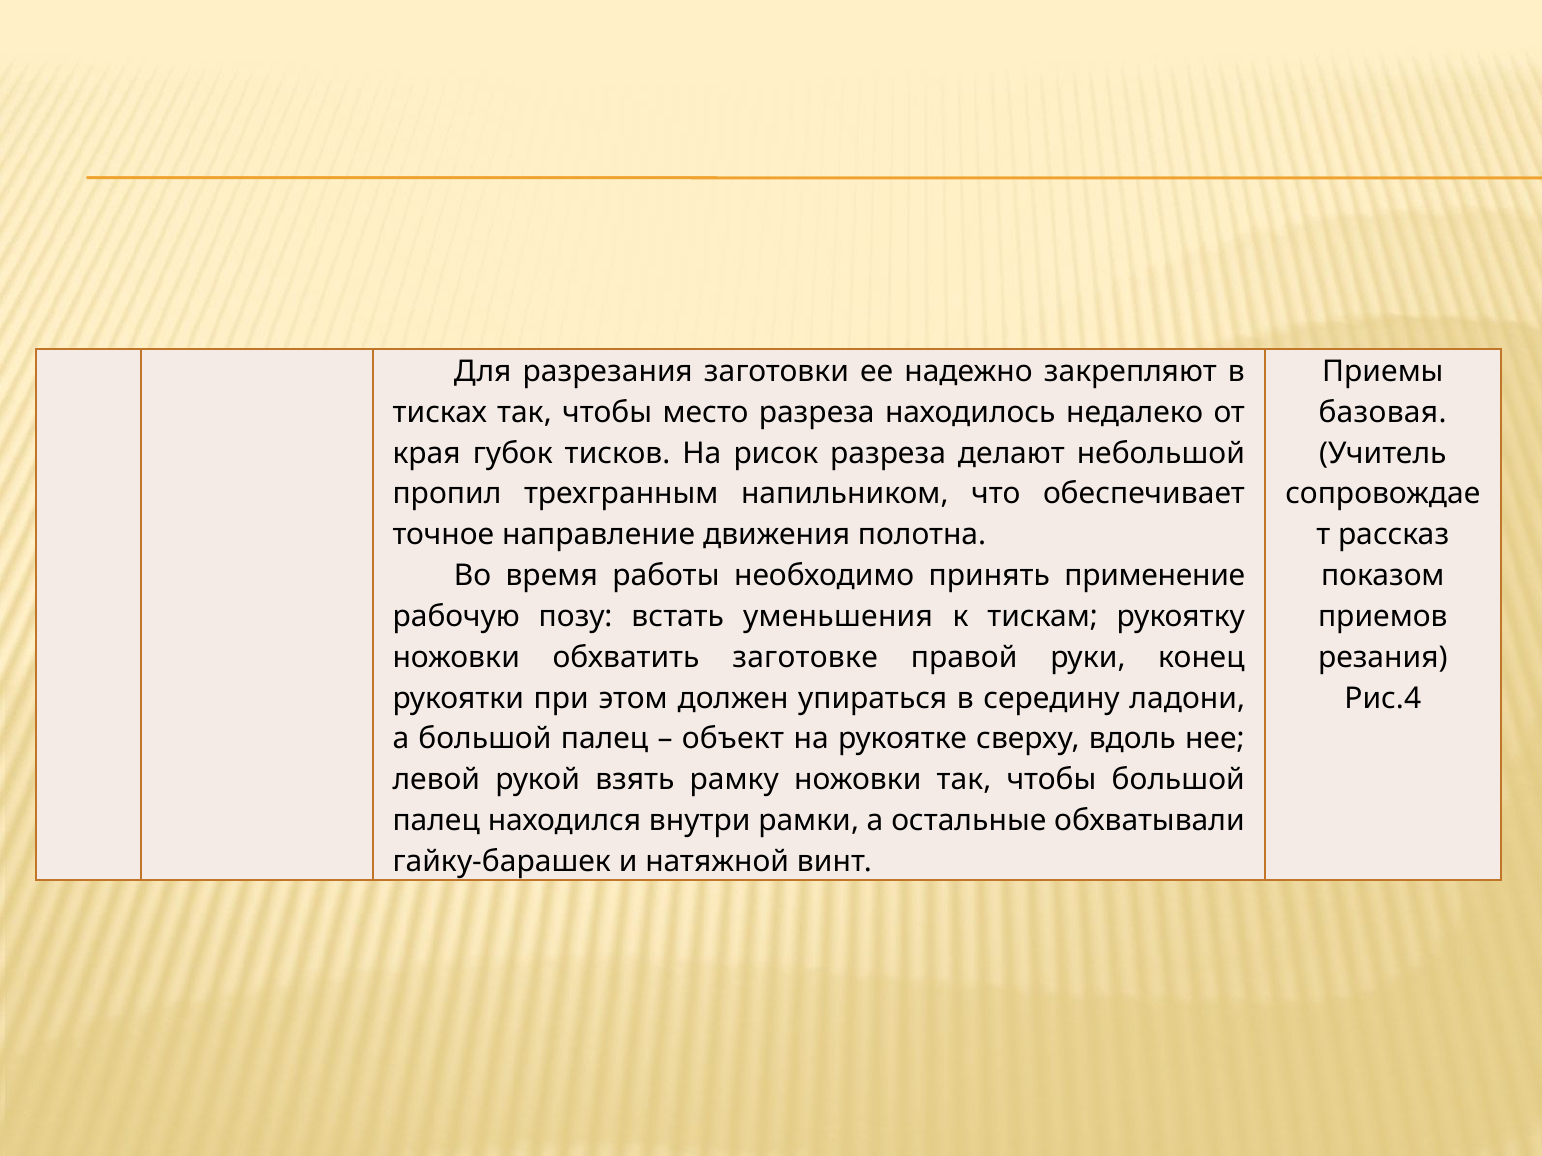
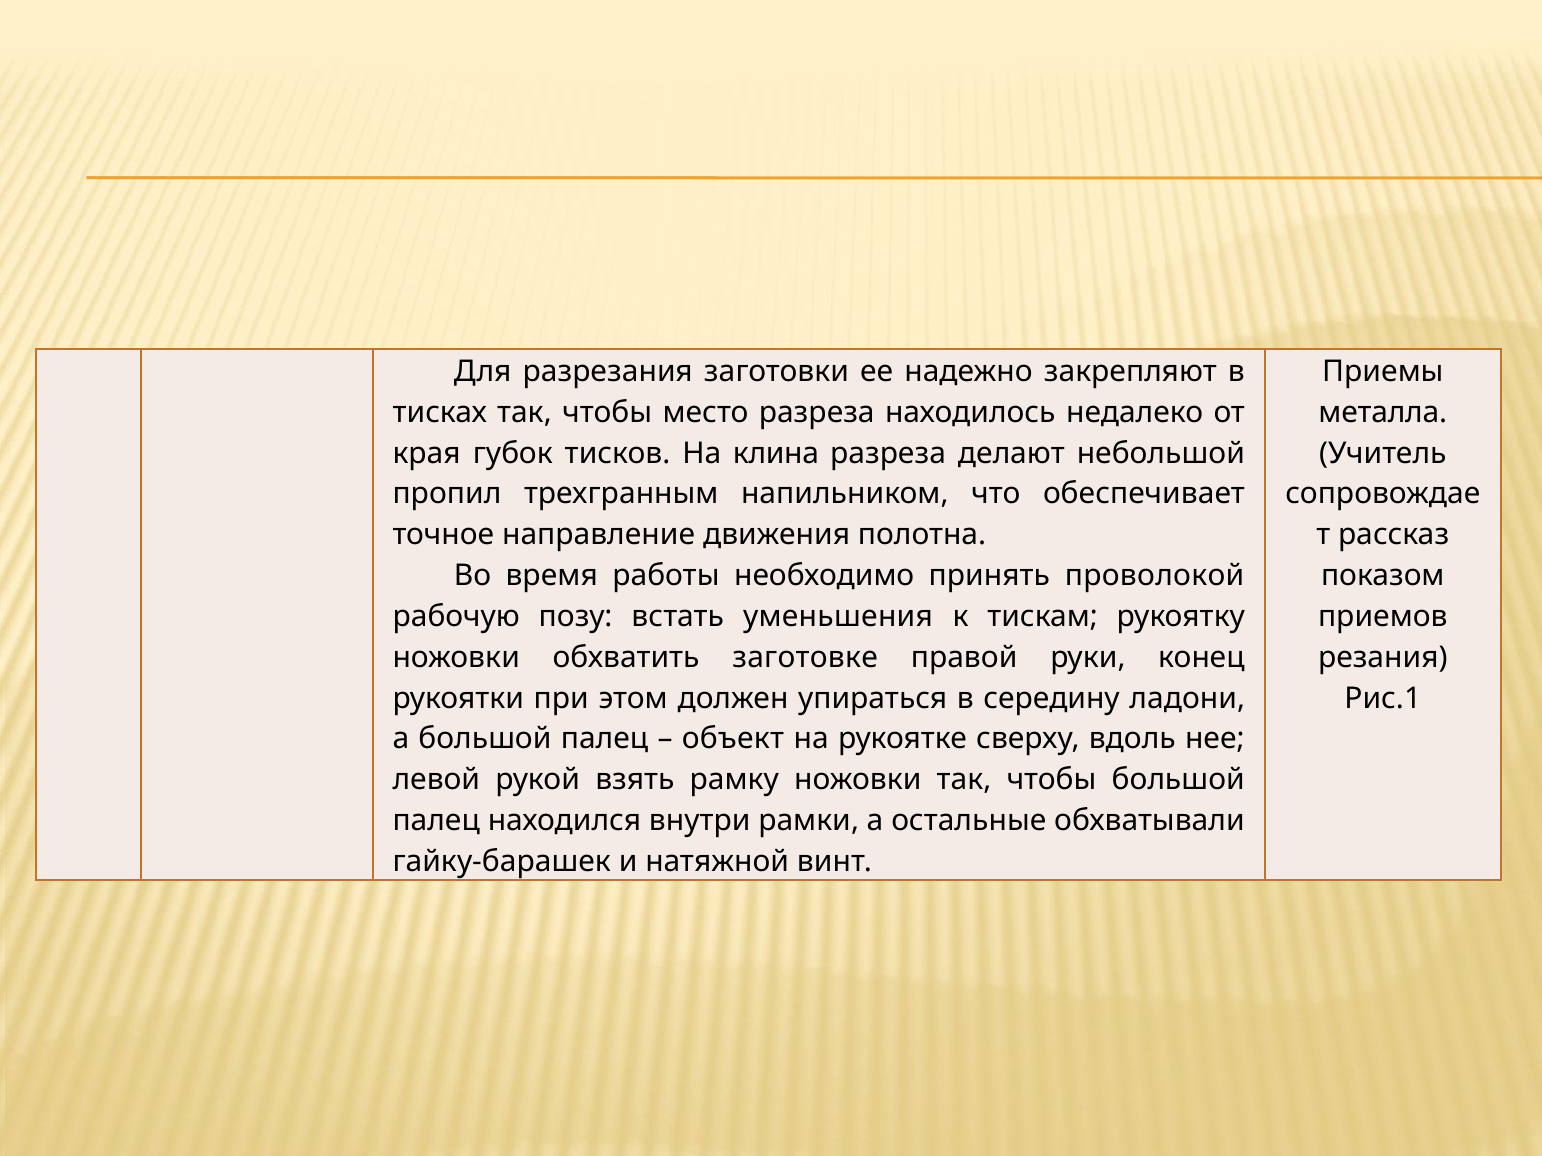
базовая: базовая -> металла (1383, 412)
рисок: рисок -> клина (776, 453)
применение: применение -> проволокой (1155, 576)
Рис.4: Рис.4 -> Рис.1 (1383, 698)
